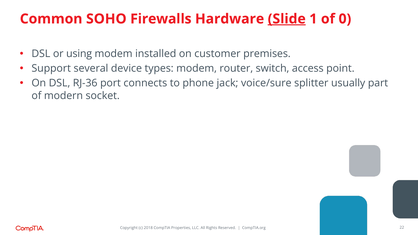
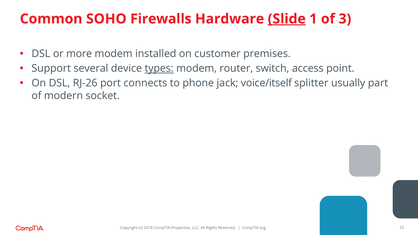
0: 0 -> 3 (345, 19)
using: using -> more (79, 54)
types underline: none -> present (159, 69)
RJ-36: RJ-36 -> RJ-26 (85, 83)
voice/sure: voice/sure -> voice/itself (266, 83)
